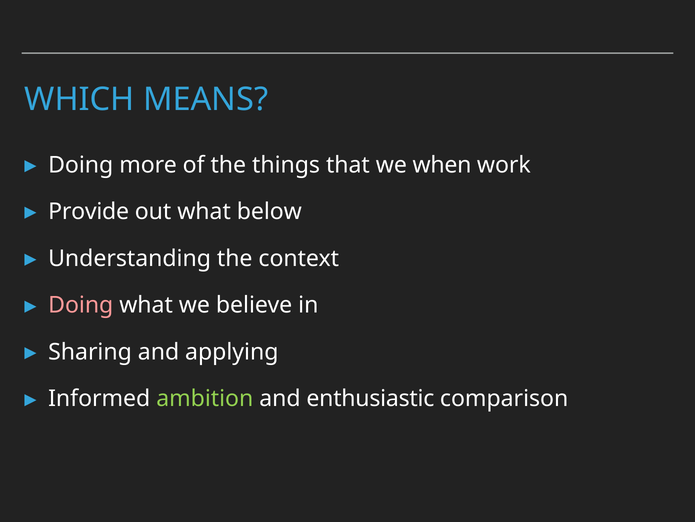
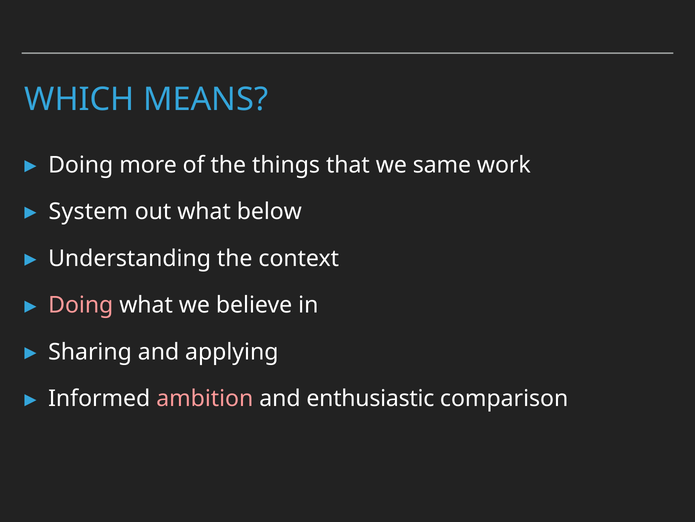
when: when -> same (442, 165)
Provide: Provide -> System (88, 211)
ambition colour: light green -> pink (205, 398)
